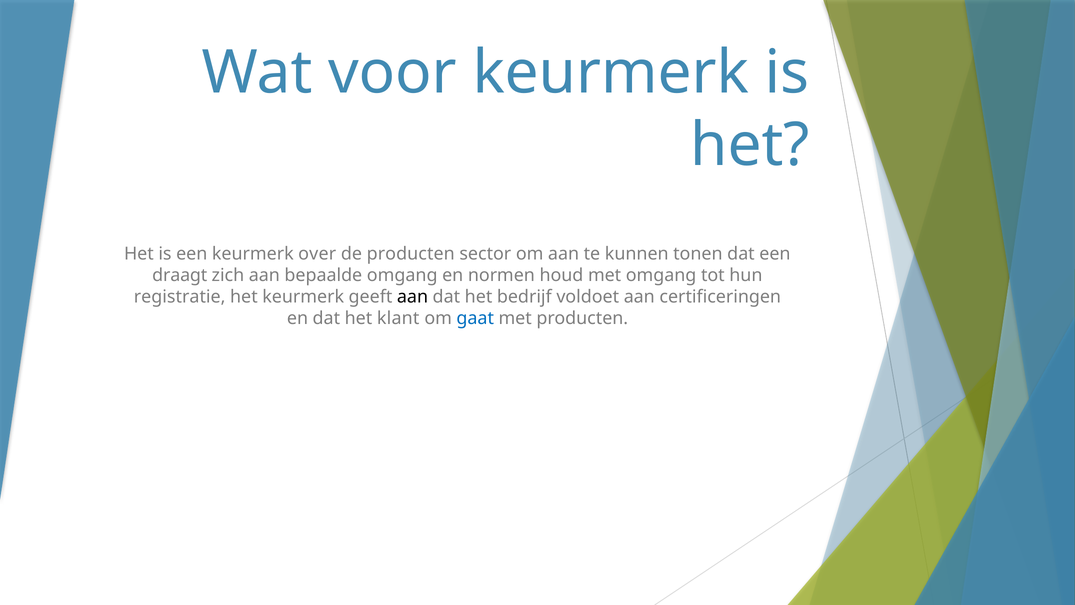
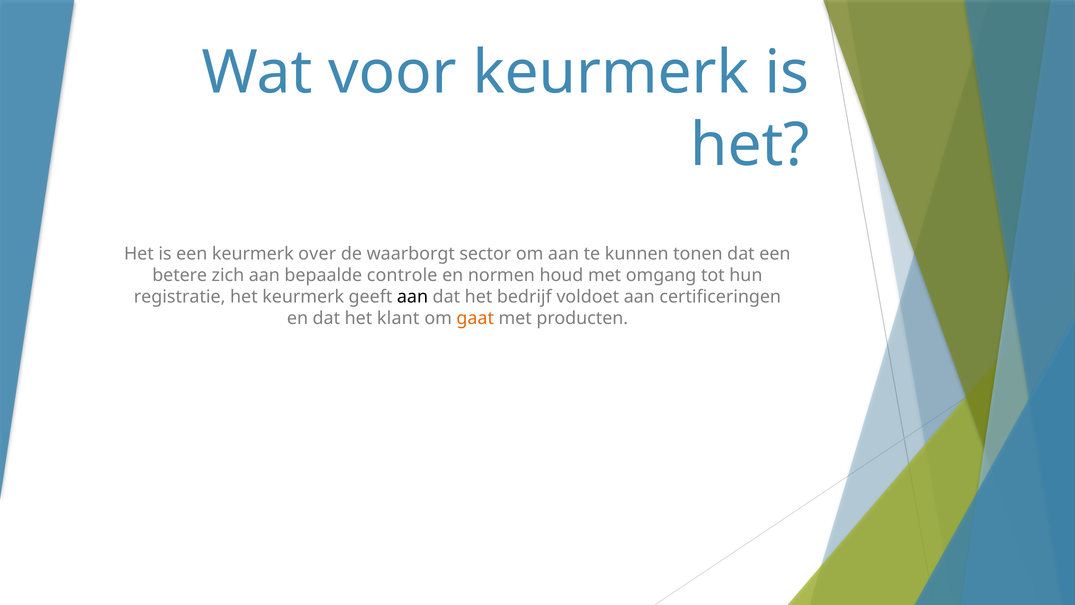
de producten: producten -> waarborgt (411, 254)
draagt: draagt -> betere (180, 275)
bepaalde omgang: omgang -> controle (402, 275)
gaat colour: blue -> orange (475, 318)
